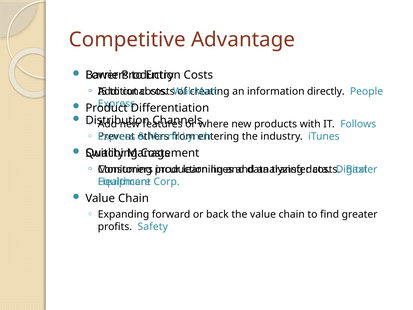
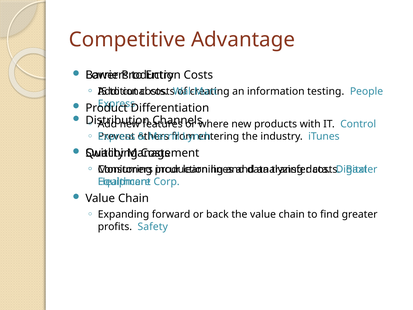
directly: directly -> testing (326, 91)
Follows: Follows -> Control (358, 124)
